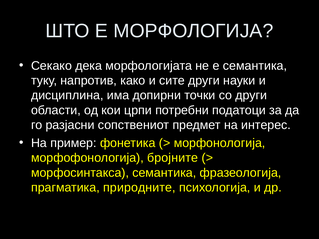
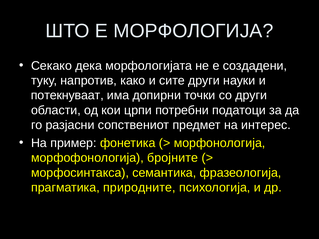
е семантика: семантика -> создадени (255, 66)
дисциплина: дисциплина -> потекнуваат (67, 95)
